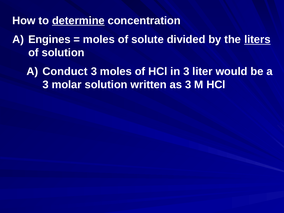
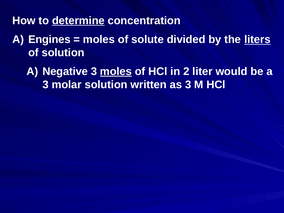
Conduct: Conduct -> Negative (65, 71)
moles underline: none -> present (116, 71)
in 3: 3 -> 2 (186, 71)
